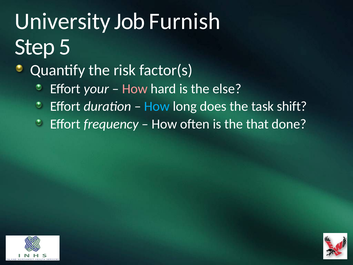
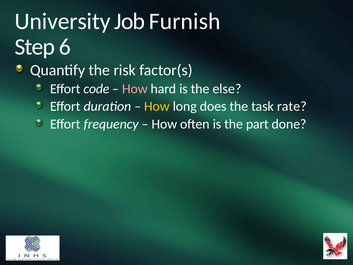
5: 5 -> 6 (65, 47)
your: your -> code (96, 89)
How colour: light blue -> yellow (157, 106)
shift: shift -> rate (292, 106)
that: that -> part (257, 124)
